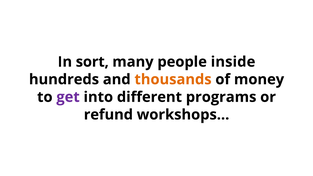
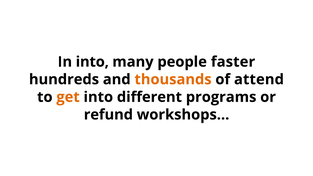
In sort: sort -> into (92, 62)
inside: inside -> faster (233, 62)
money: money -> attend (259, 79)
get colour: purple -> orange (68, 97)
